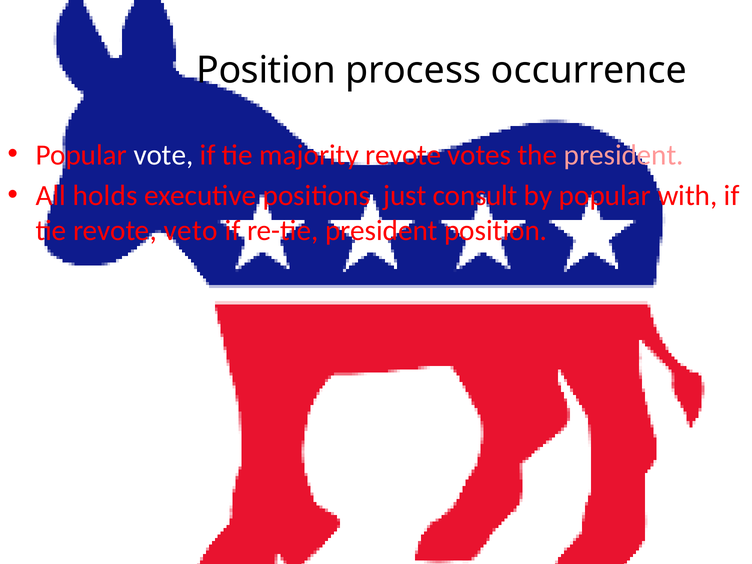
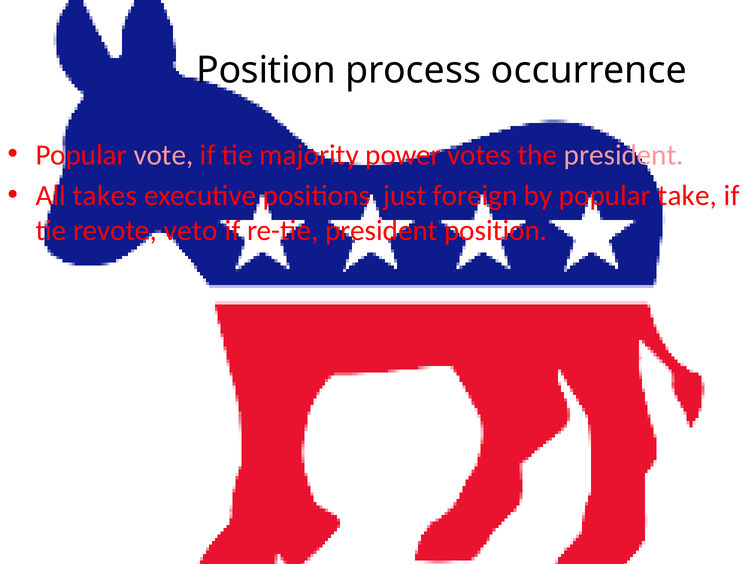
vote colour: white -> pink (163, 155)
majority revote: revote -> power (403, 155)
holds: holds -> takes (105, 196)
consult: consult -> foreign (475, 196)
with: with -> take (687, 196)
